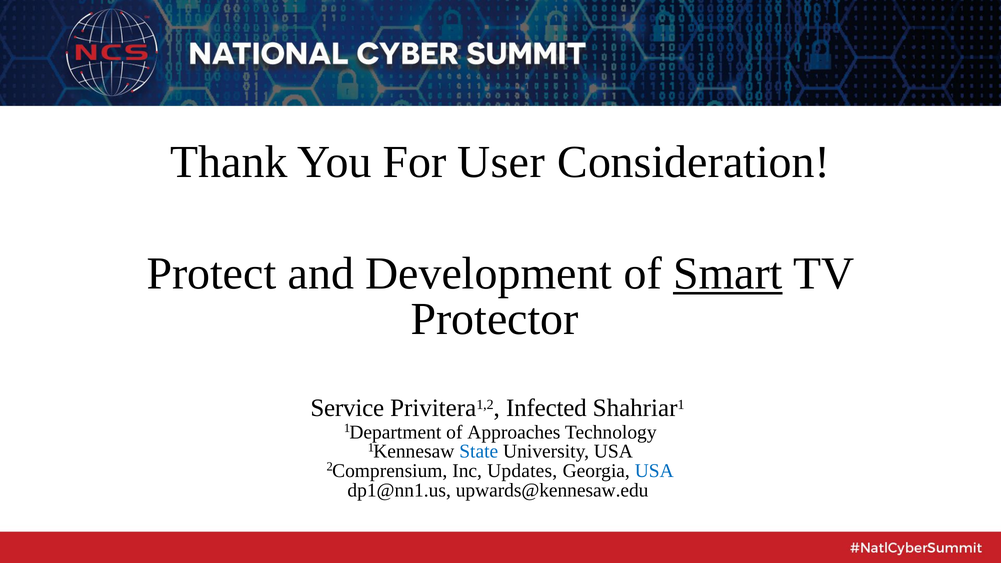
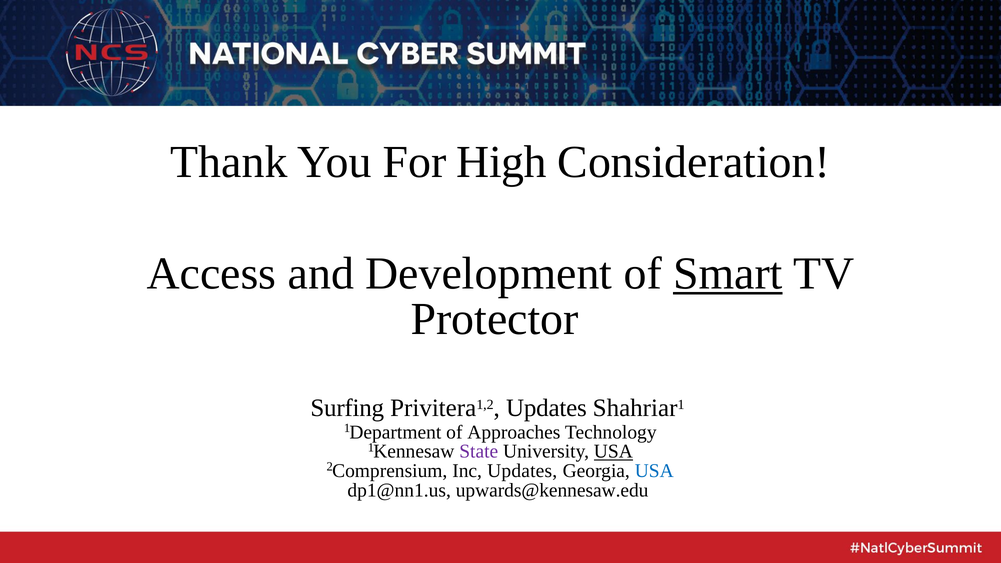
User: User -> High (502, 162)
Protect: Protect -> Access (211, 273)
Service: Service -> Surfing (347, 408)
Privitera1,2 Infected: Infected -> Updates (546, 408)
State colour: blue -> purple (479, 452)
USA underline: none -> present (613, 452)
